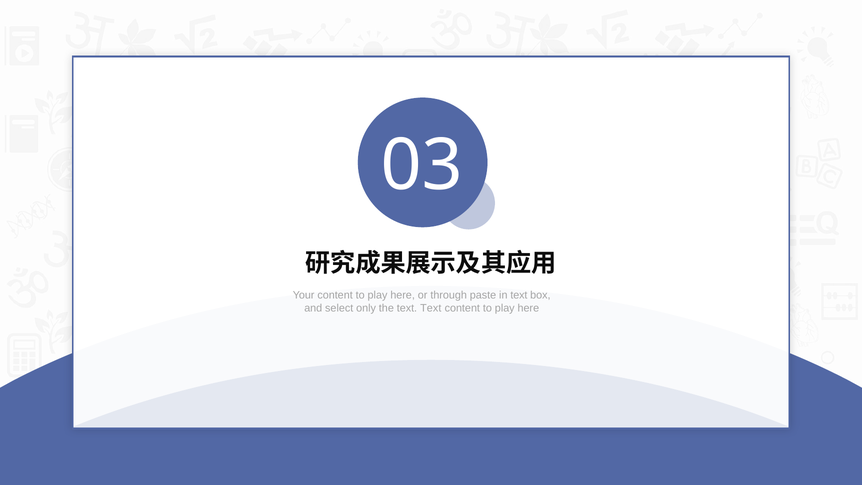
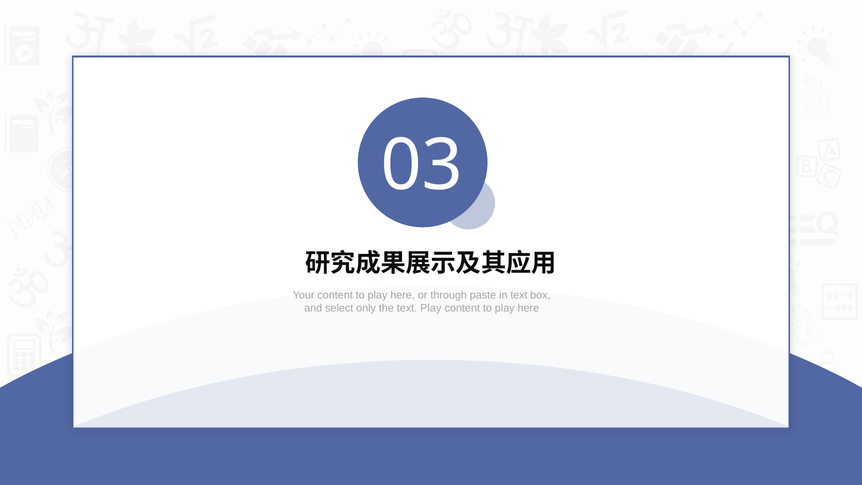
text Text: Text -> Play (431, 308)
